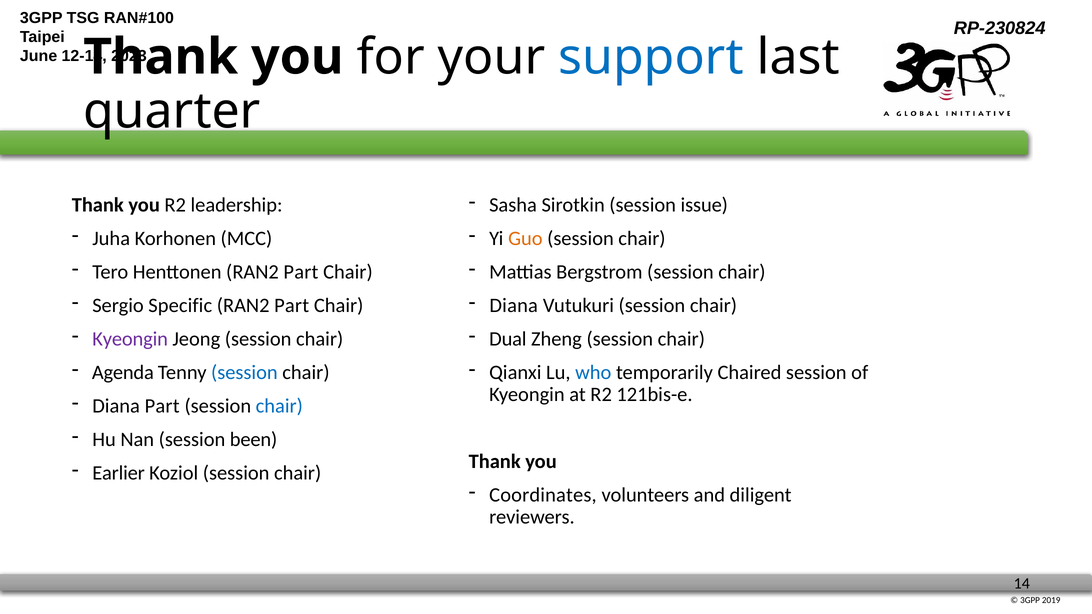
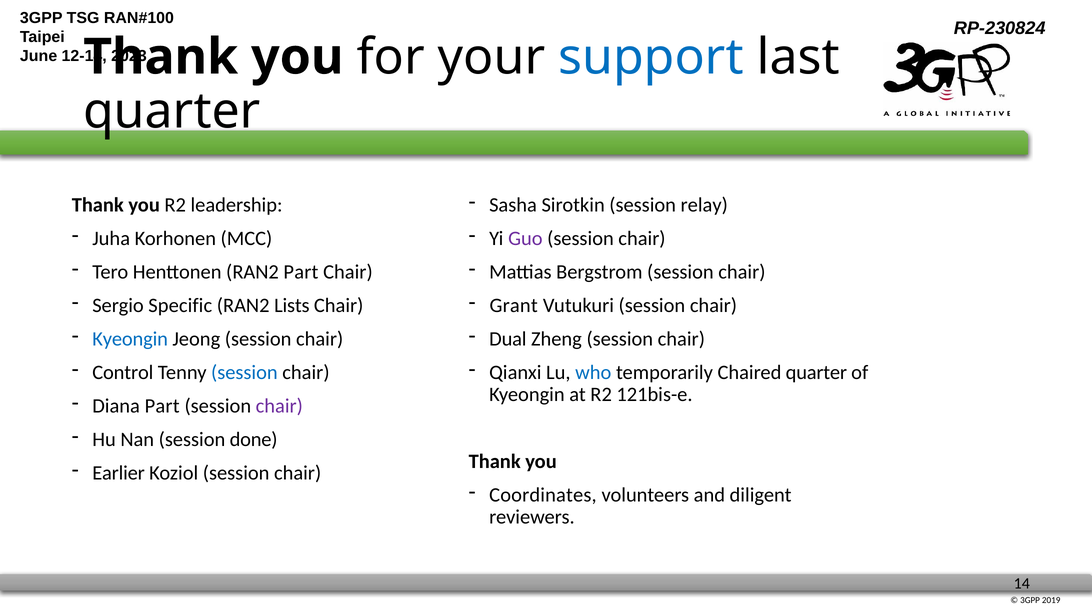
issue: issue -> relay (704, 205)
Guo colour: orange -> purple (525, 239)
Part: Part -> Lists (292, 306)
Diana: Diana -> Grant (514, 306)
Kyeongin colour: purple -> blue (130, 339)
Agenda: Agenda -> Control (123, 373)
Chaired session: session -> quarter (816, 373)
chair colour: blue -> purple (279, 406)
been: been -> done (254, 440)
